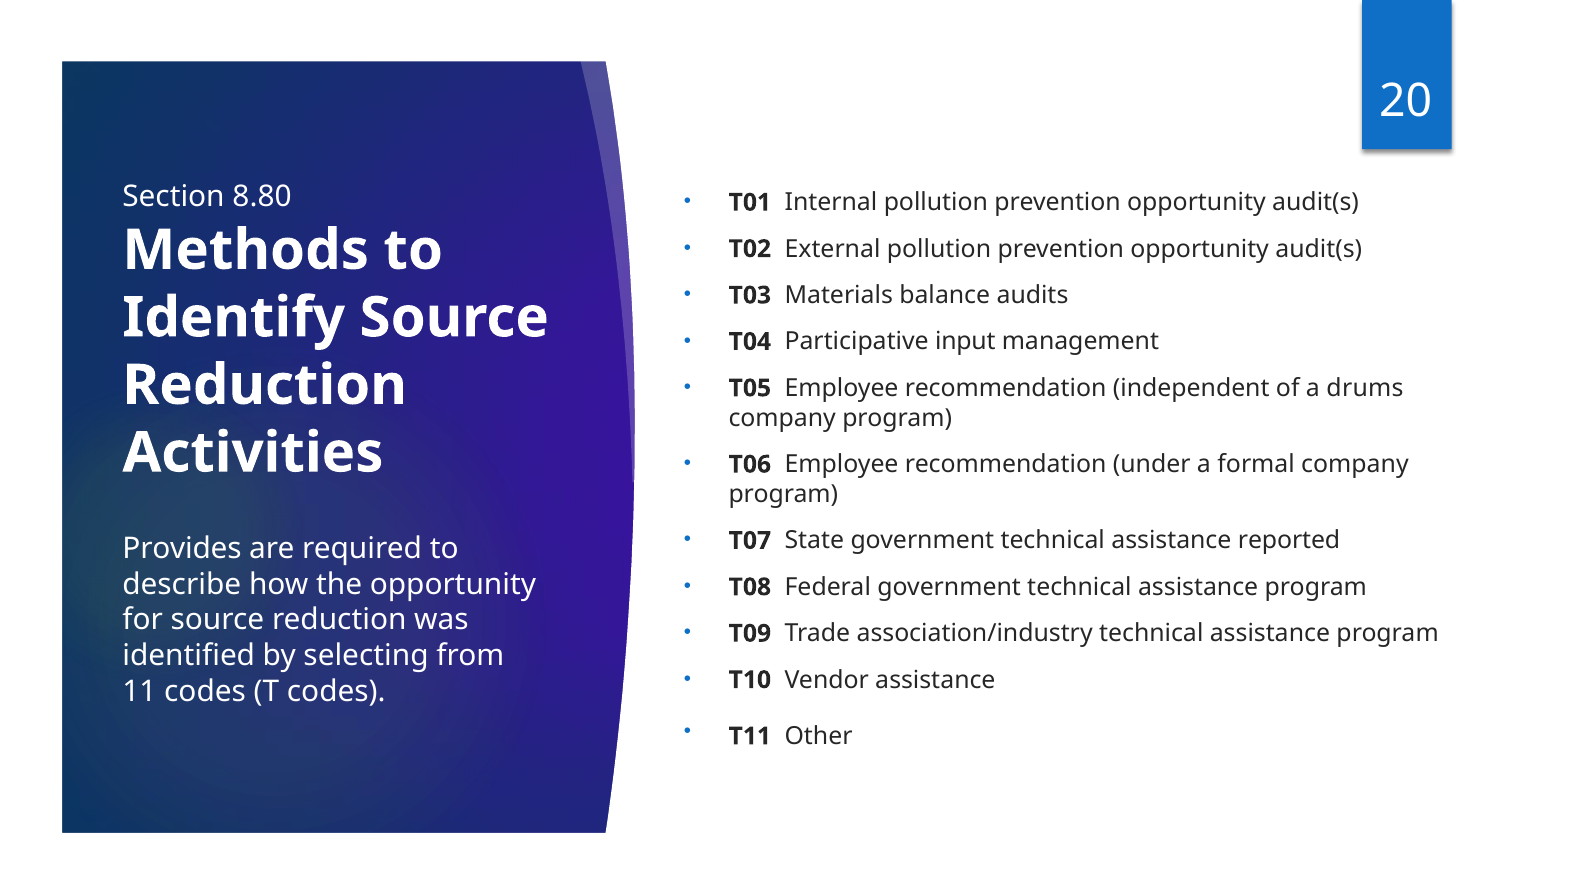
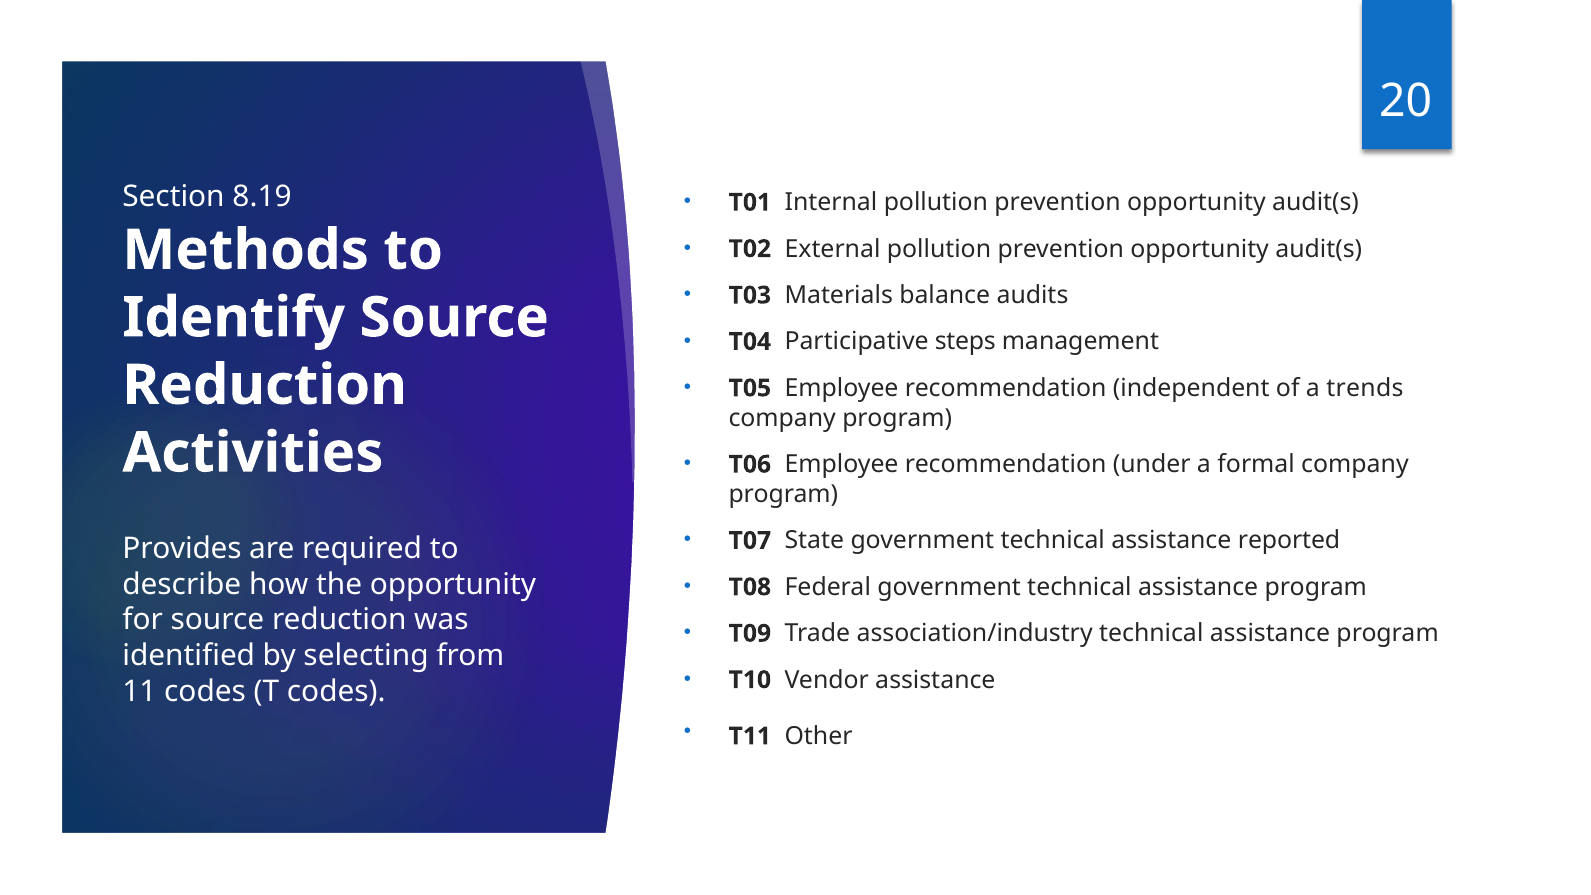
8.80: 8.80 -> 8.19 (262, 197)
input: input -> steps (965, 342)
drums: drums -> trends (1365, 388)
